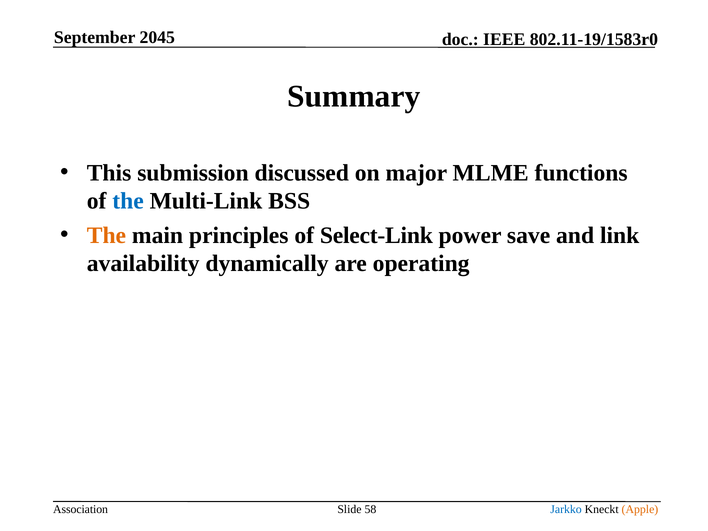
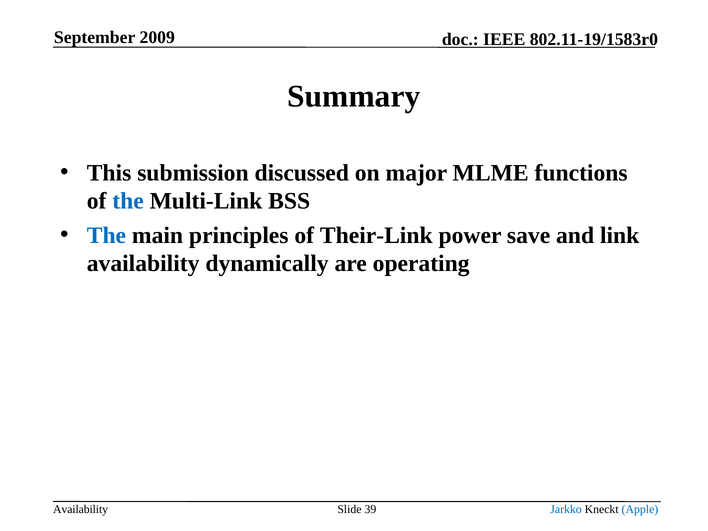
2045: 2045 -> 2009 (157, 38)
The colour: orange -> blue (106, 235)
Select-Link: Select-Link -> Their-Link (376, 235)
Association: Association -> Availability (81, 509)
58: 58 -> 39 (370, 509)
Apple colour: orange -> blue (640, 509)
